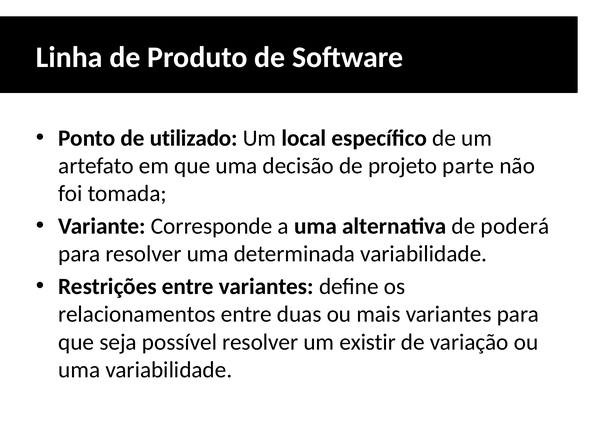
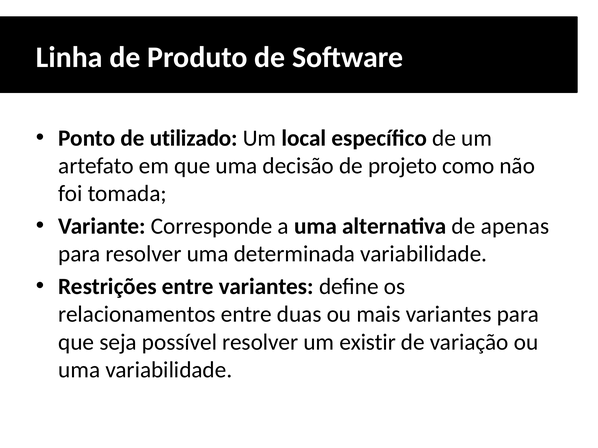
parte: parte -> como (468, 166)
poderá: poderá -> apenas (515, 226)
